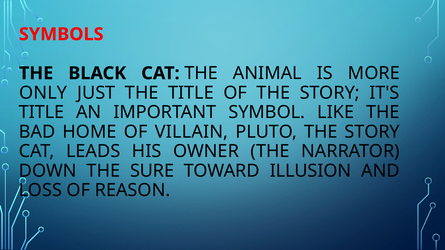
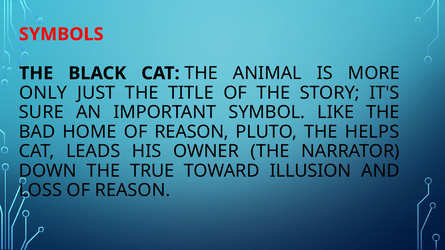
TITLE: TITLE -> SURE (41, 112)
VILLAIN: VILLAIN -> REASON (192, 132)
PLUTO THE STORY: STORY -> HELPS (372, 132)
SURE: SURE -> TRUE (152, 171)
